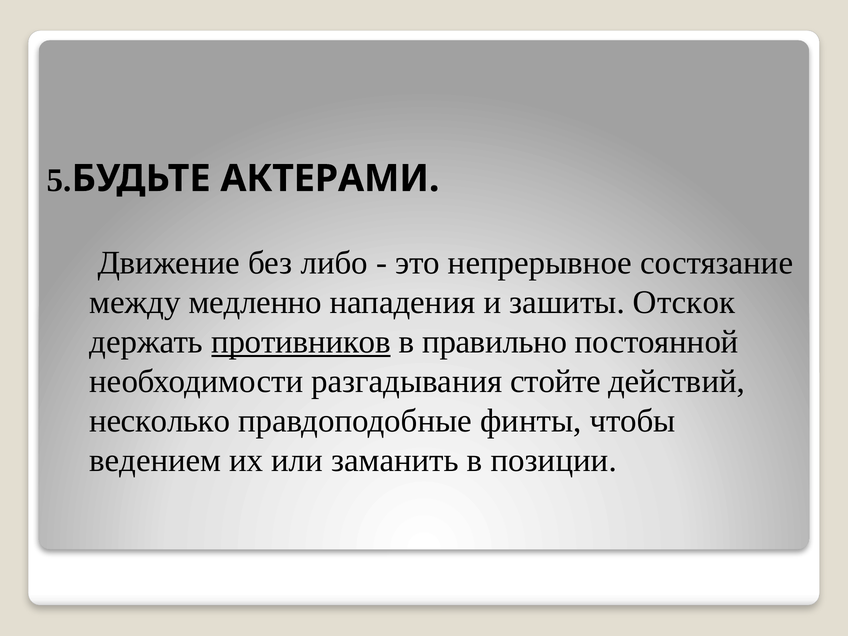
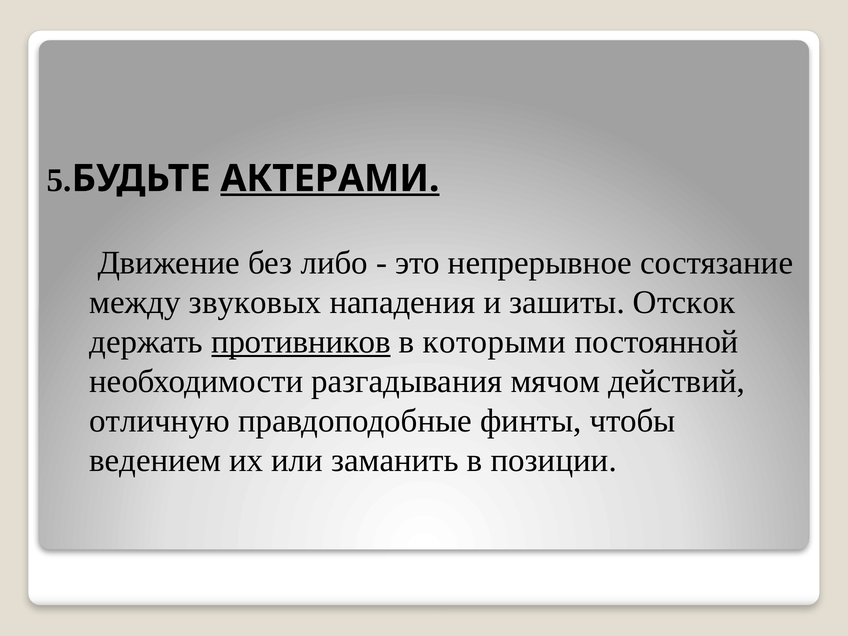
АКТЕРАМИ underline: none -> present (330, 179)
медленно: медленно -> звуковых (255, 303)
правильно: правильно -> которыми (494, 342)
стойте: стойте -> мячом (555, 381)
несколько: несколько -> отличную (160, 421)
